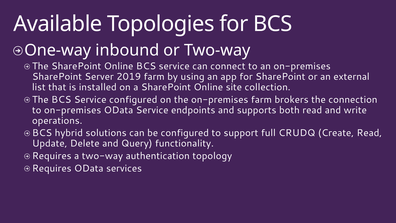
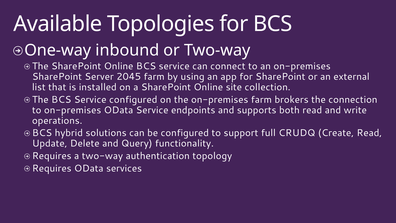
2019: 2019 -> 2045 (129, 77)
